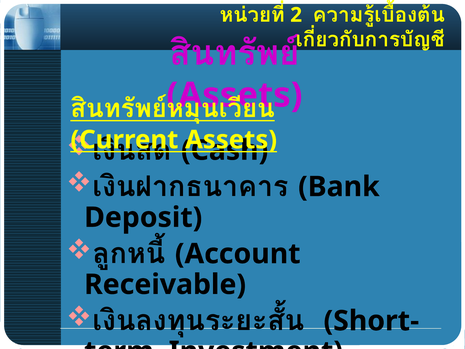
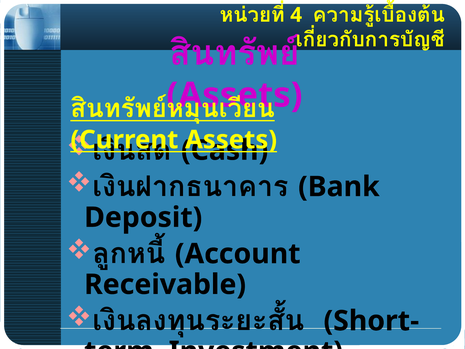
2: 2 -> 4 (296, 15)
